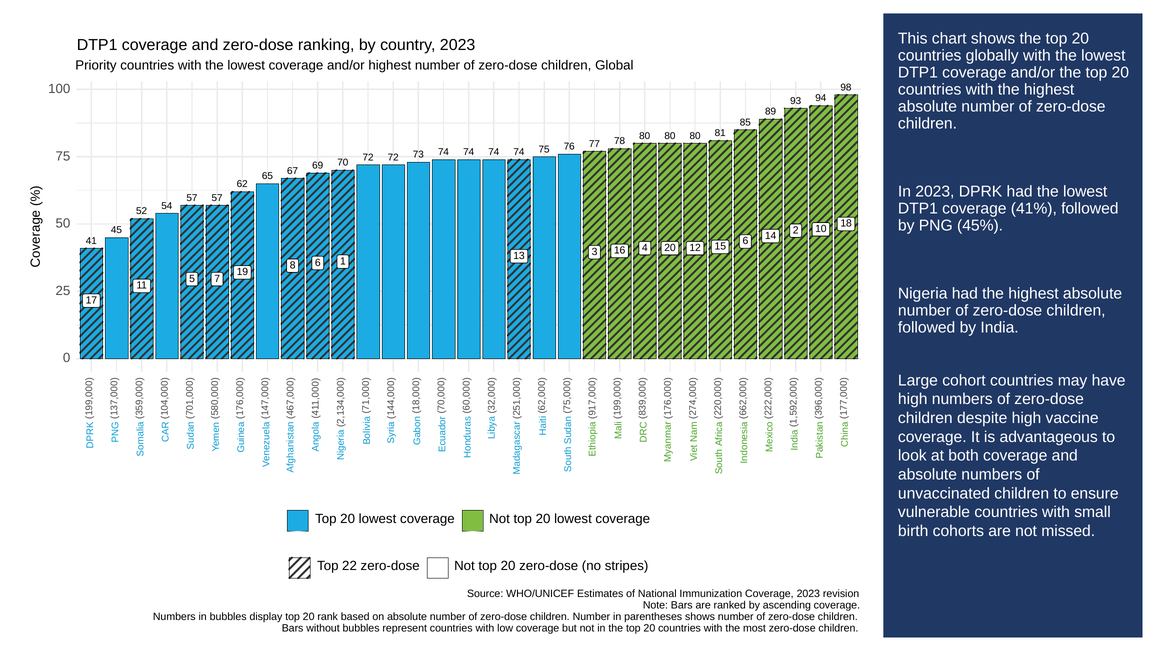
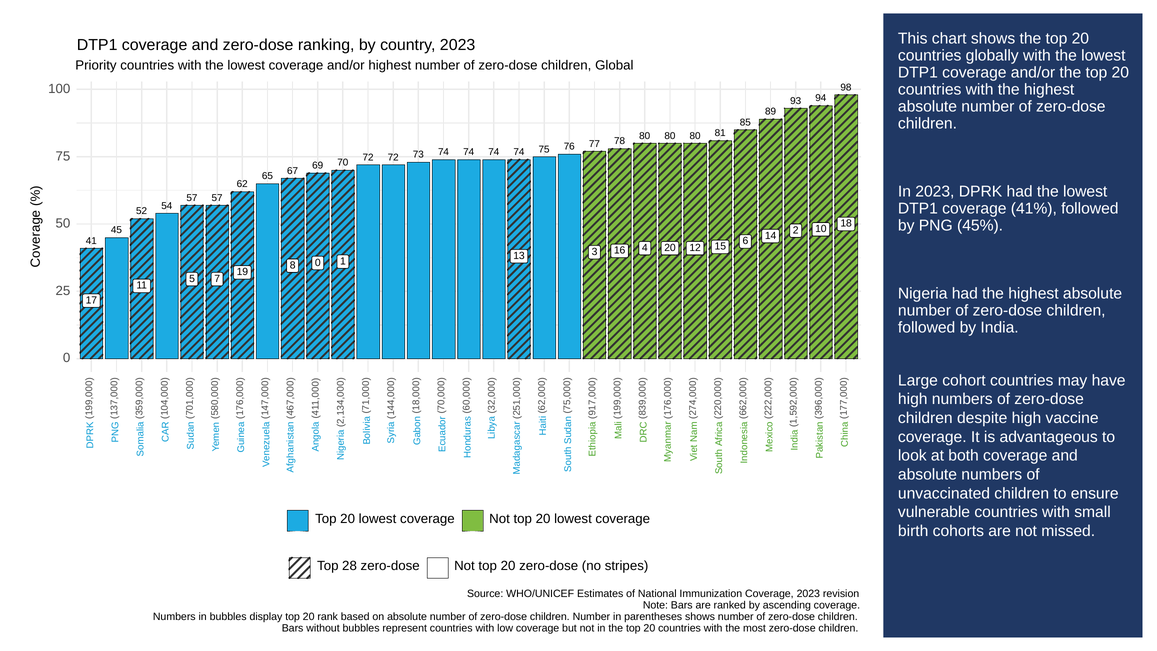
6: 6 -> 0 (318, 263)
22: 22 -> 28 (350, 566)
